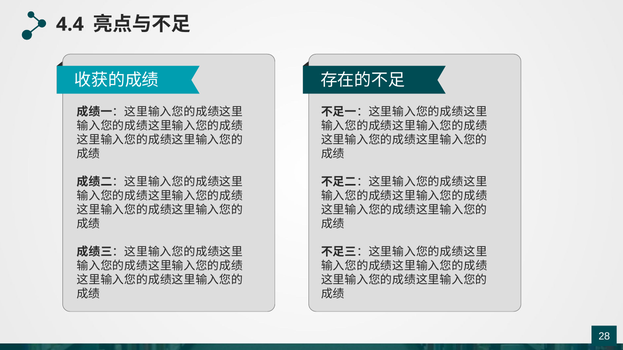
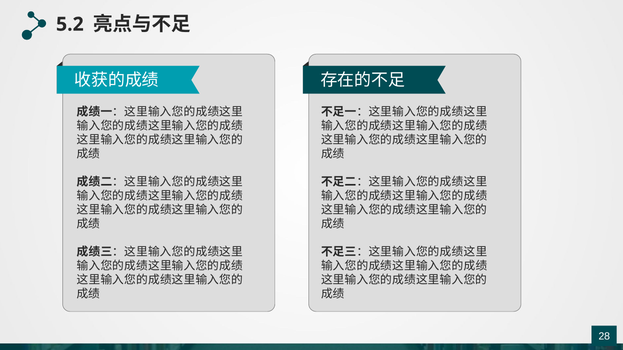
4.4: 4.4 -> 5.2 (70, 24)
